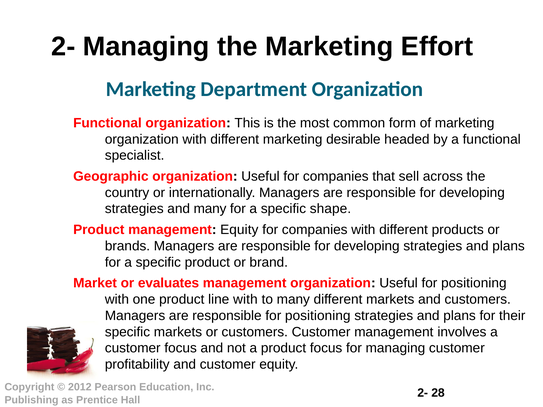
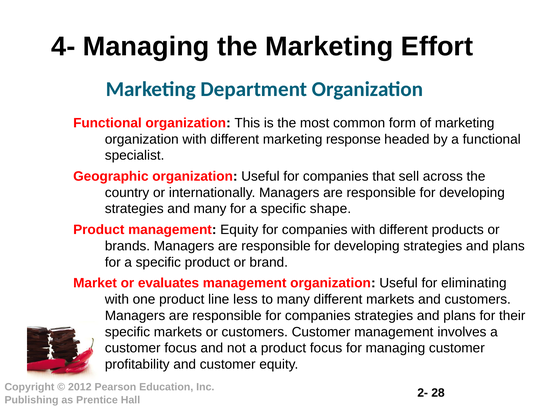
2-: 2- -> 4- (63, 47)
desirable: desirable -> response (353, 139)
Useful for positioning: positioning -> eliminating (474, 283)
line with: with -> less (245, 299)
responsible for positioning: positioning -> companies (318, 316)
